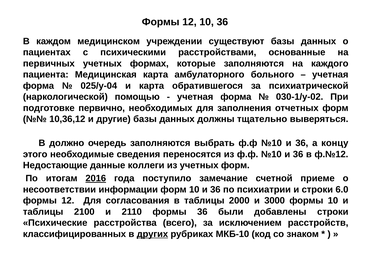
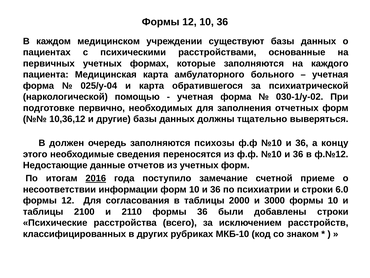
должно: должно -> должен (67, 143)
выбрать: выбрать -> психозы (214, 143)
коллеги: коллеги -> отчетов (146, 165)
других underline: present -> none (152, 234)
